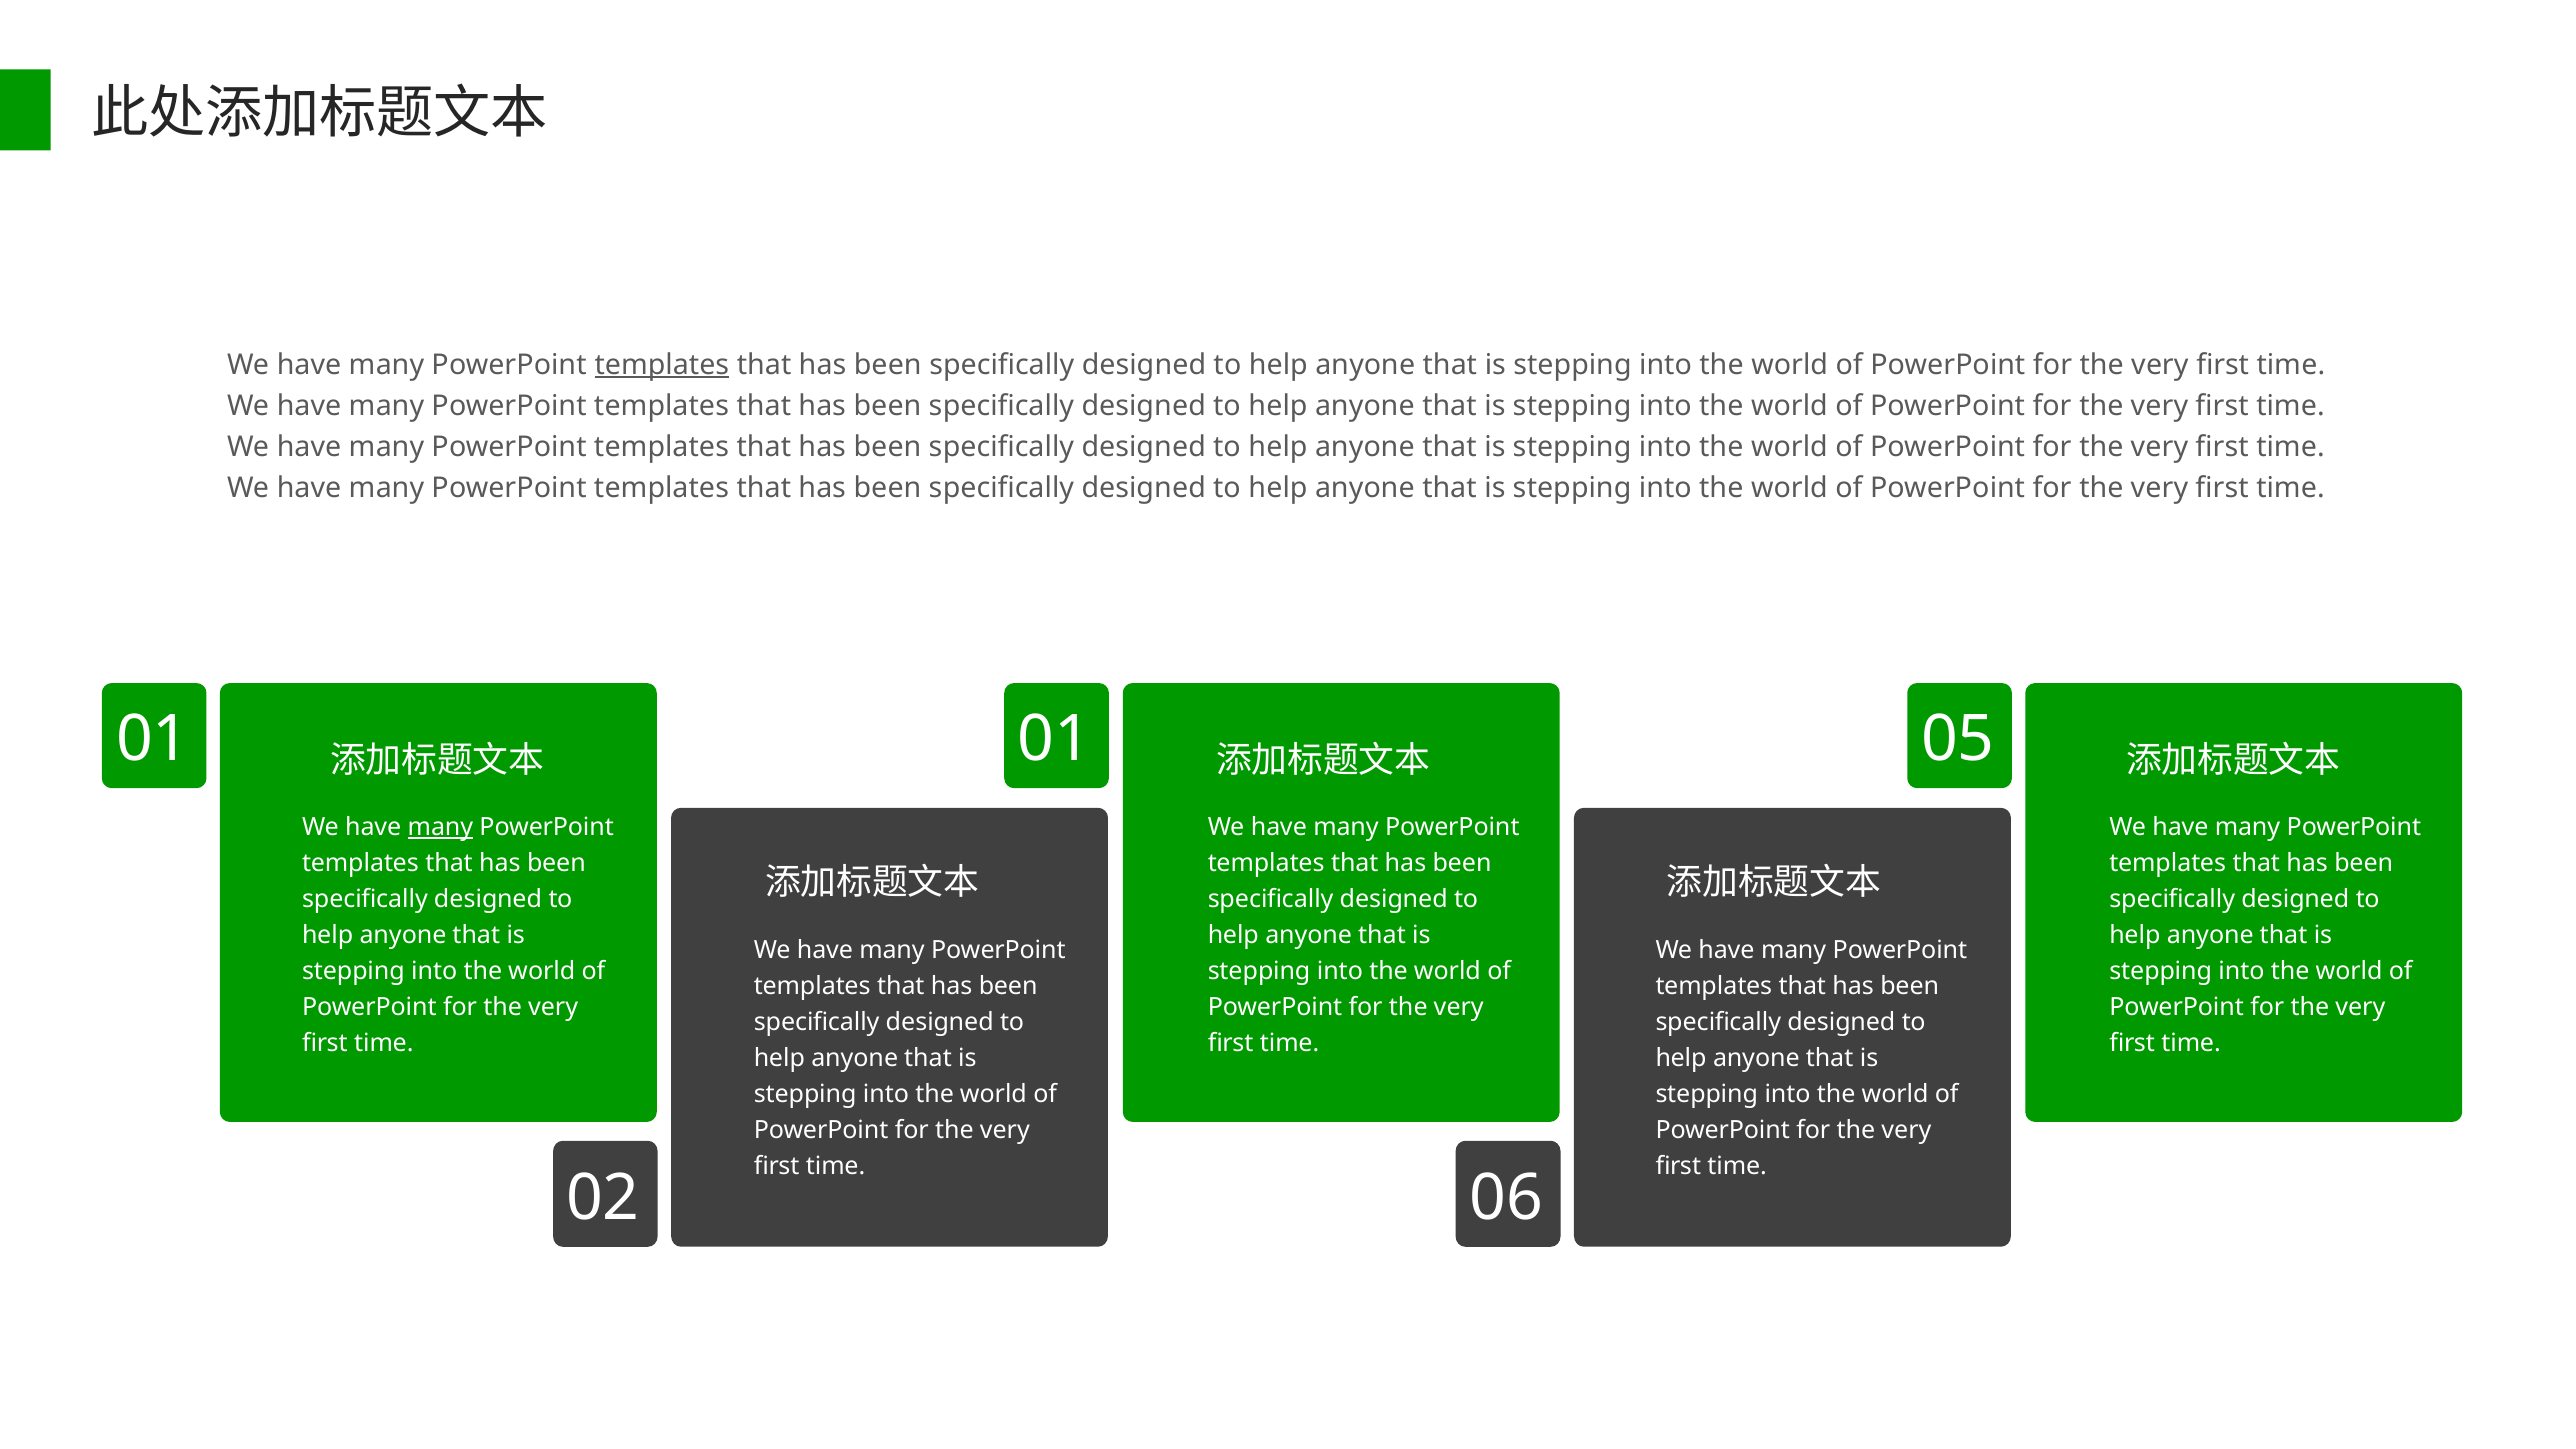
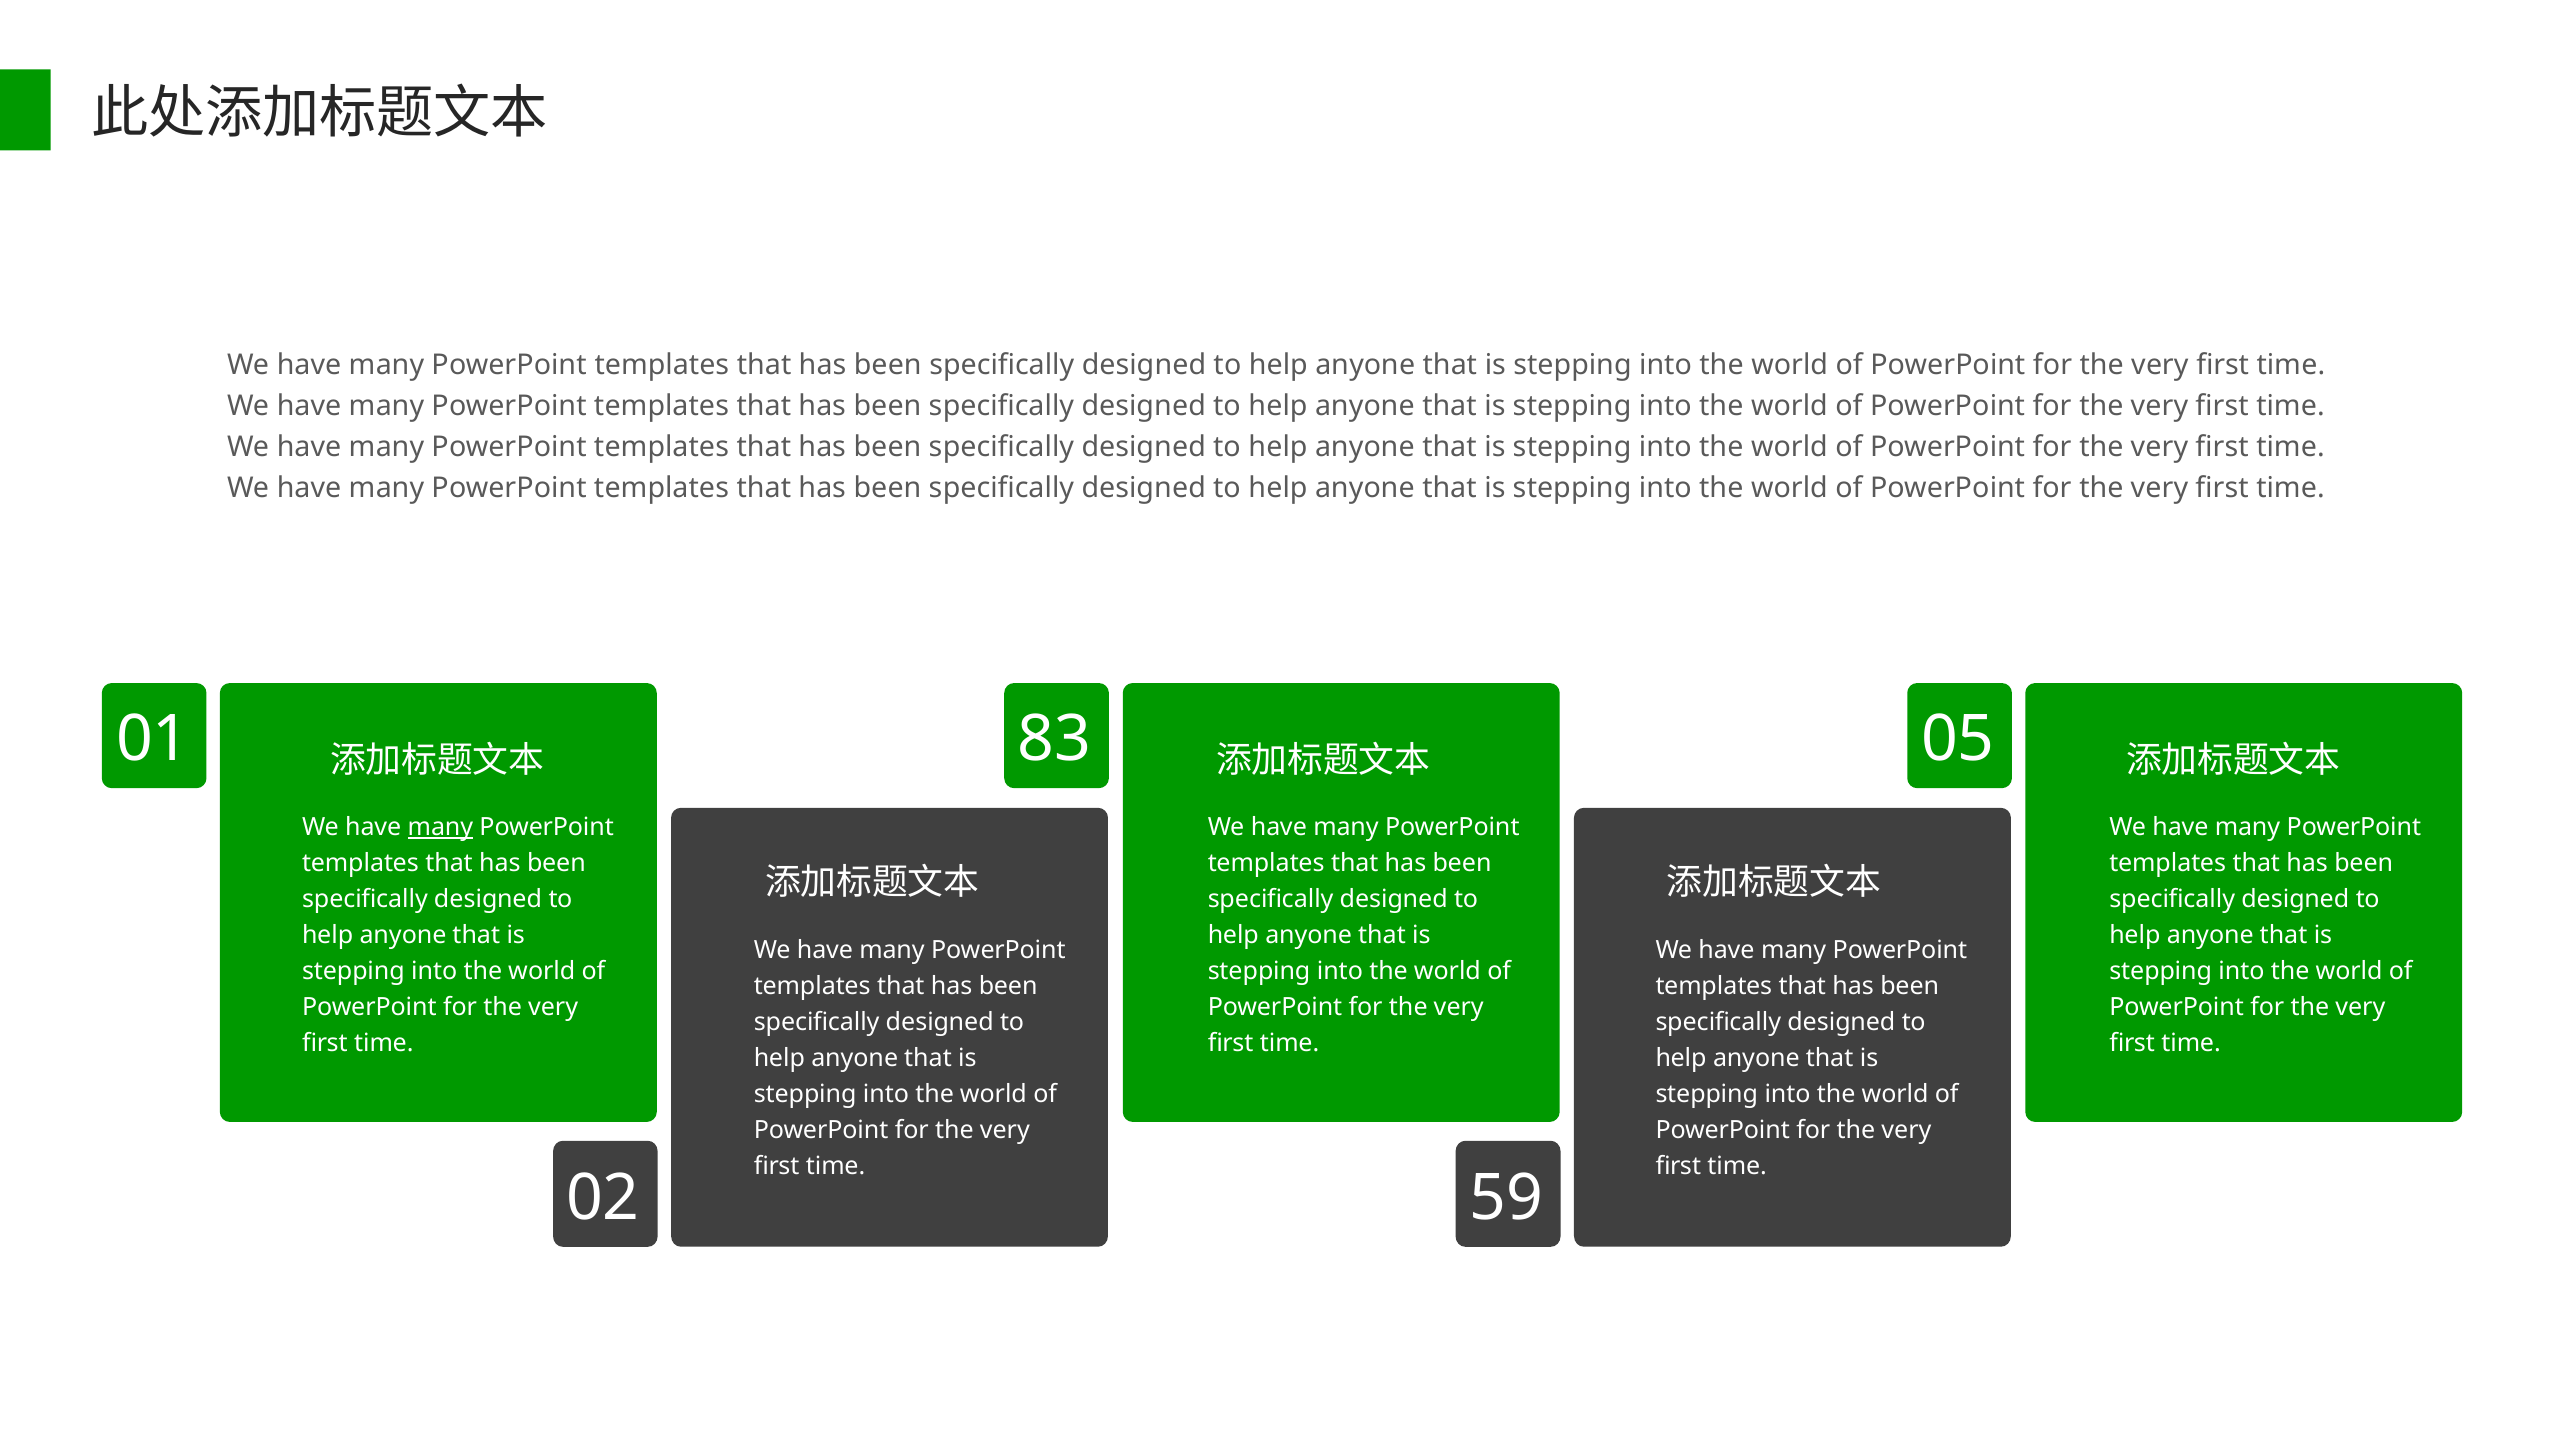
templates underline: present -> none (662, 365)
01 01: 01 -> 83 (1054, 739)
06: 06 -> 59 (1506, 1198)
